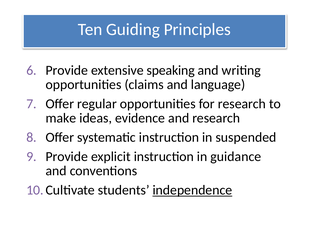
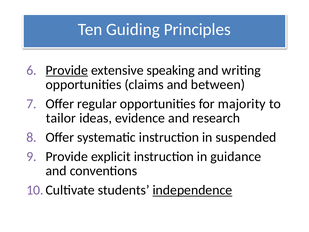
Provide underline: none -> present (67, 70)
language: language -> between (218, 84)
for research: research -> majority (242, 104)
make: make -> tailor (61, 118)
